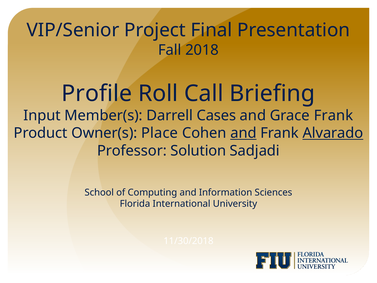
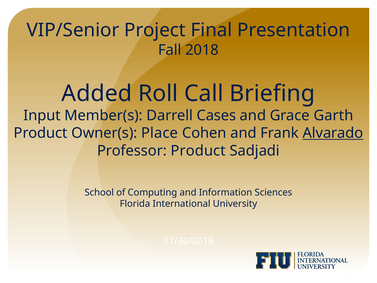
Profile: Profile -> Added (97, 93)
Grace Frank: Frank -> Garth (334, 115)
and underline: present -> none (243, 133)
Professor Solution: Solution -> Product (198, 151)
